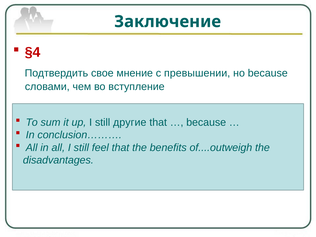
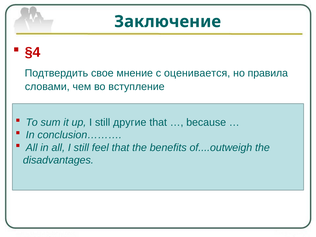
превышении: превышении -> оценивается (197, 73)
но because: because -> правила (268, 73)
